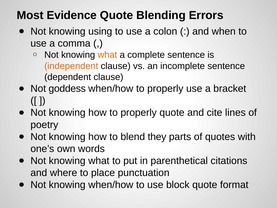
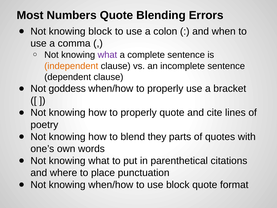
Evidence: Evidence -> Numbers (72, 15)
knowing using: using -> block (100, 31)
what colour: orange -> purple (107, 55)
